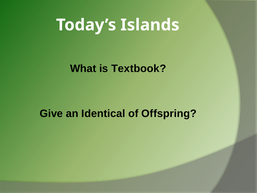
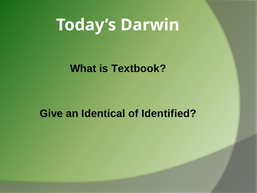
Islands: Islands -> Darwin (150, 25)
Offspring: Offspring -> Identified (169, 113)
